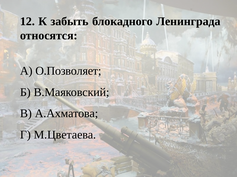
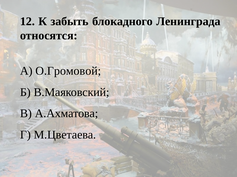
О.Позволяет: О.Позволяет -> О.Громовой (68, 71)
